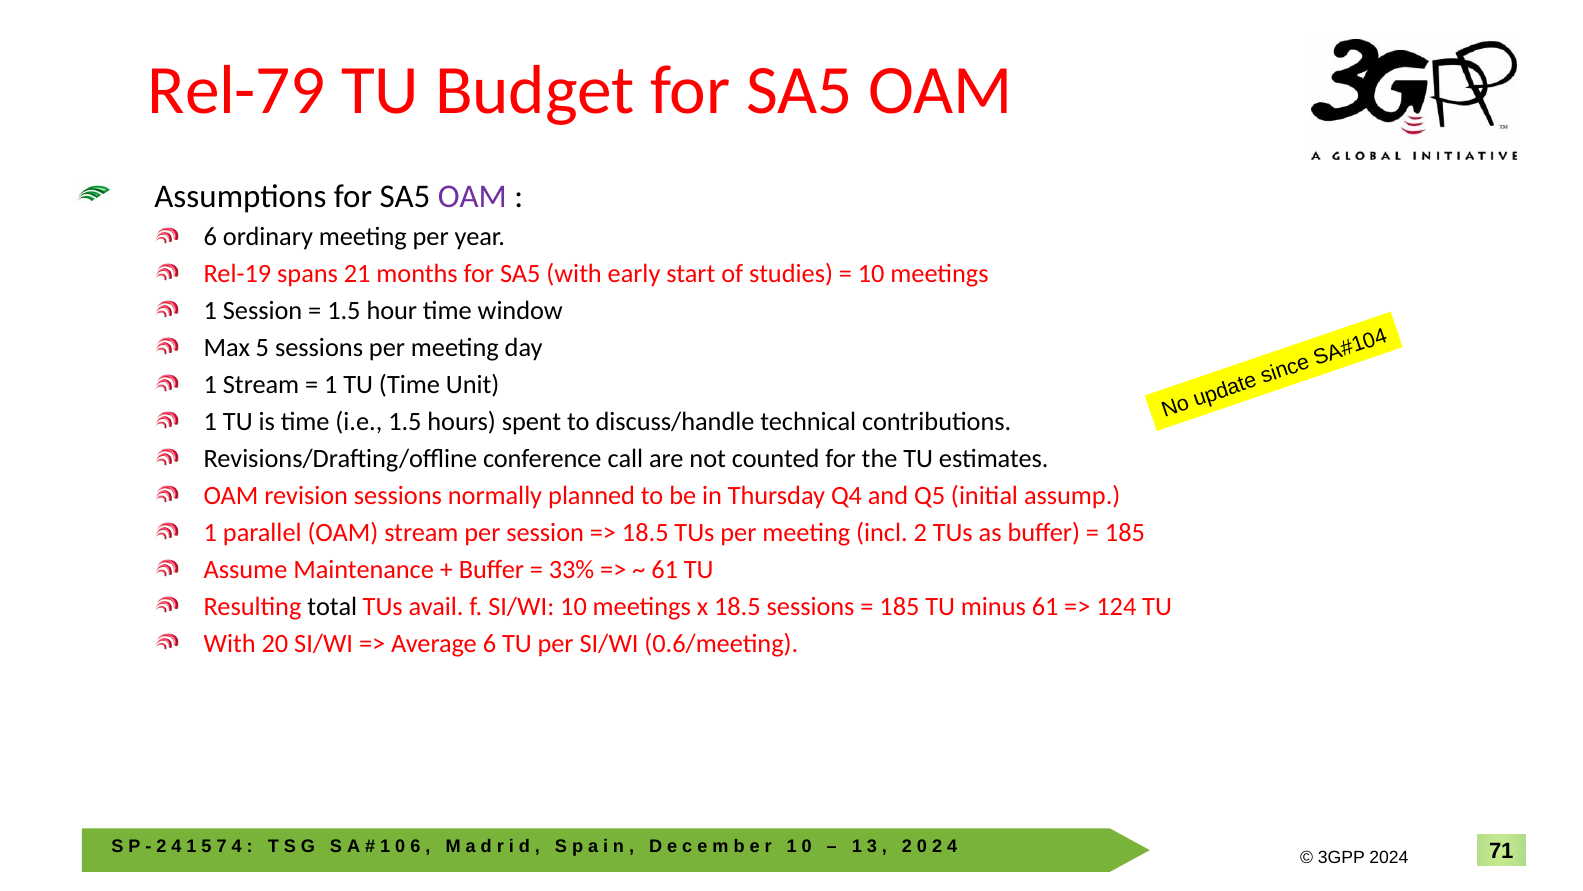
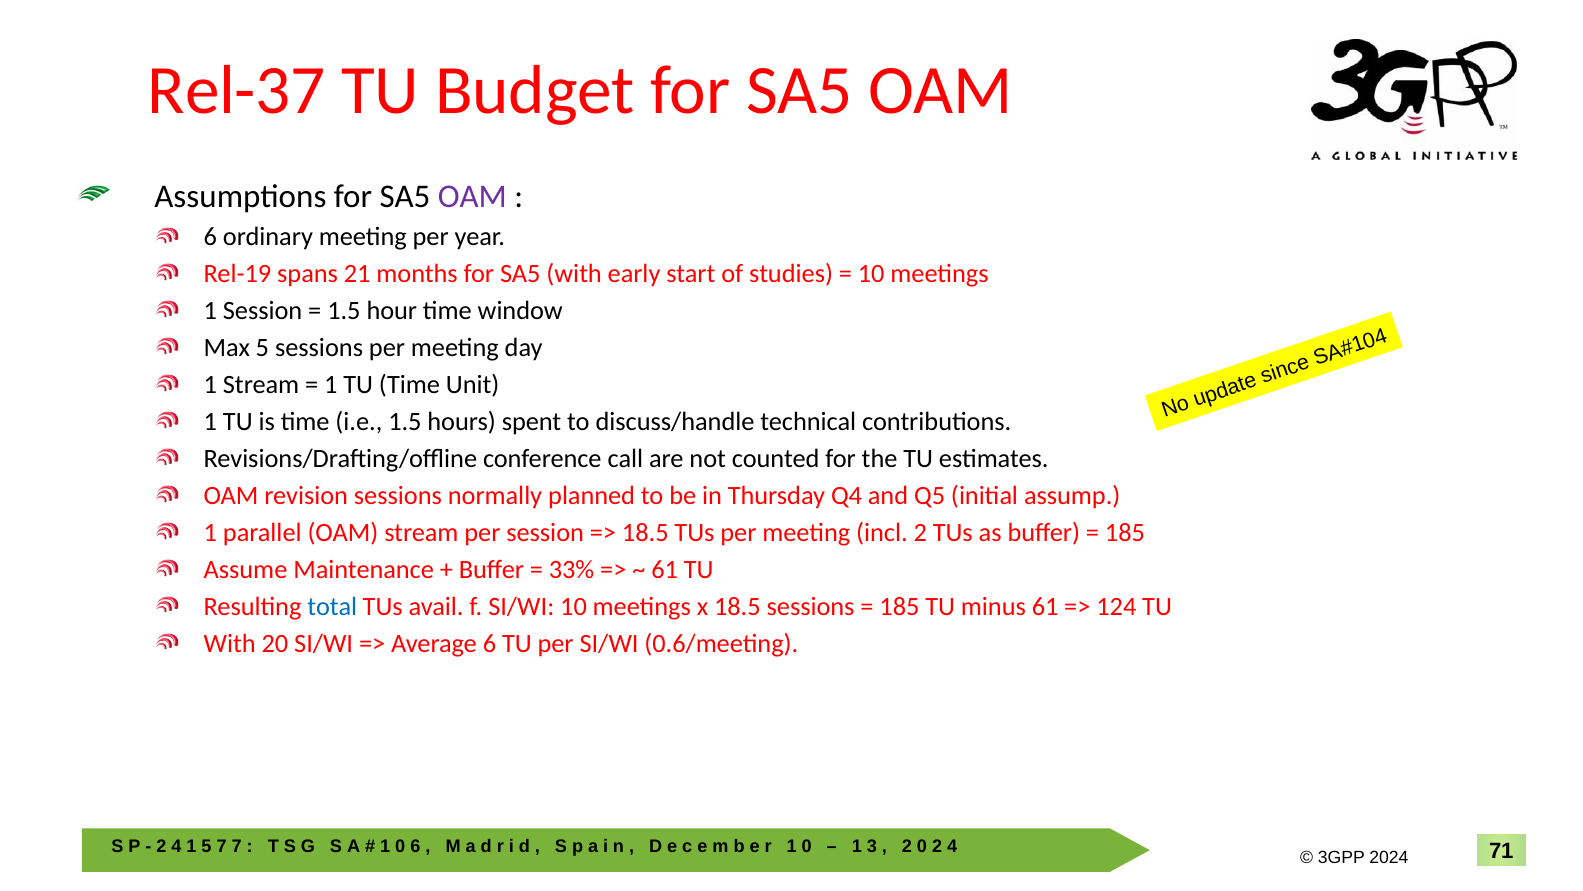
Rel-79: Rel-79 -> Rel-37 (237, 91)
total colour: black -> blue (332, 606)
4: 4 -> 7 (237, 846)
